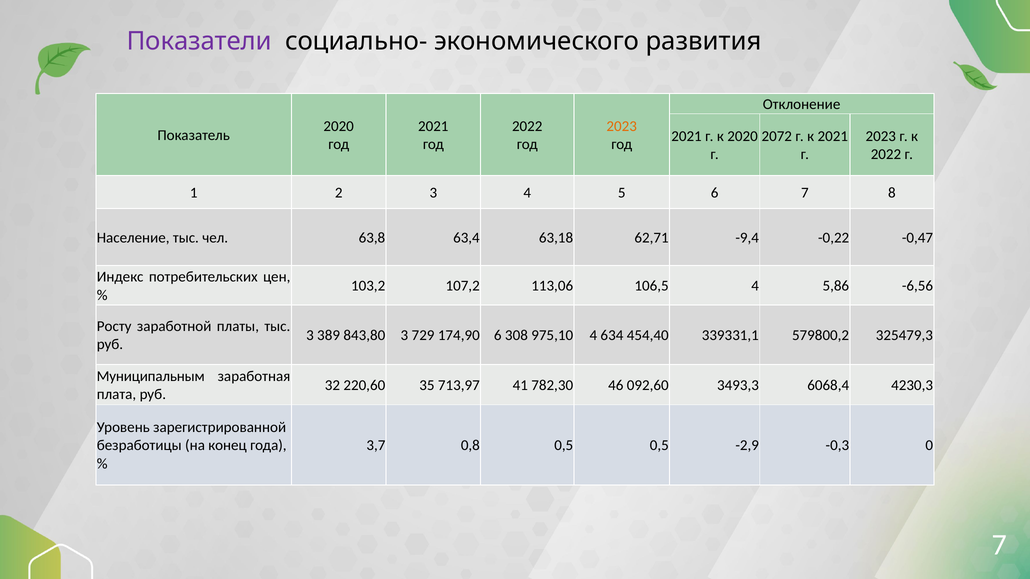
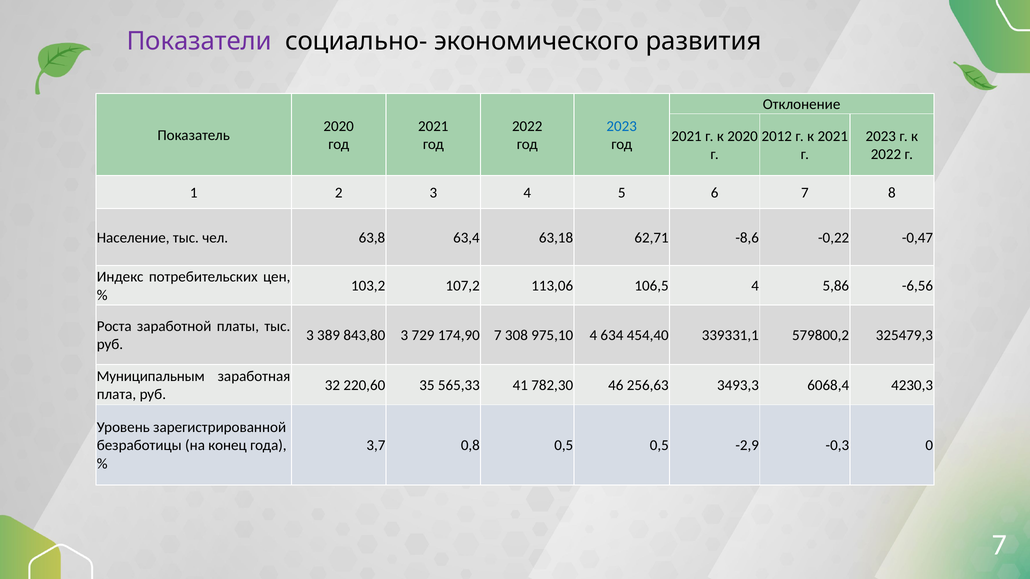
2023 colour: orange -> blue (622, 126)
2072: 2072 -> 2012 (777, 136)
-9,4: -9,4 -> -8,6 (747, 238)
Росту: Росту -> Роста (114, 326)
174,90 6: 6 -> 7 (498, 336)
713,97: 713,97 -> 565,33 (459, 385)
092,60: 092,60 -> 256,63 (648, 385)
